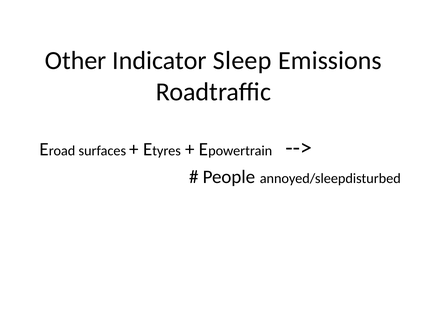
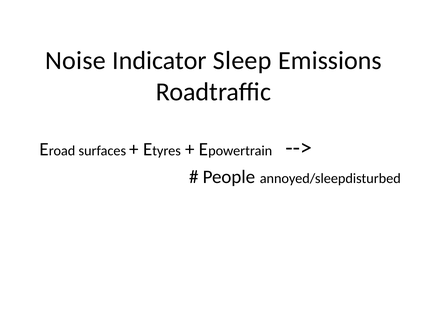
Other: Other -> Noise (75, 61)
